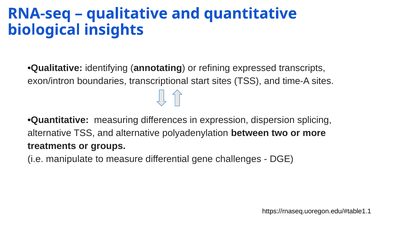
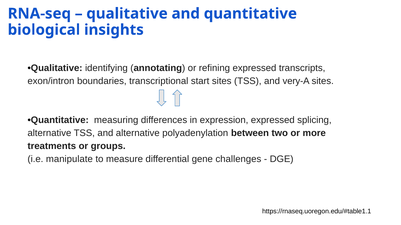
time-A: time-A -> very-A (296, 81)
expression dispersion: dispersion -> expressed (273, 120)
